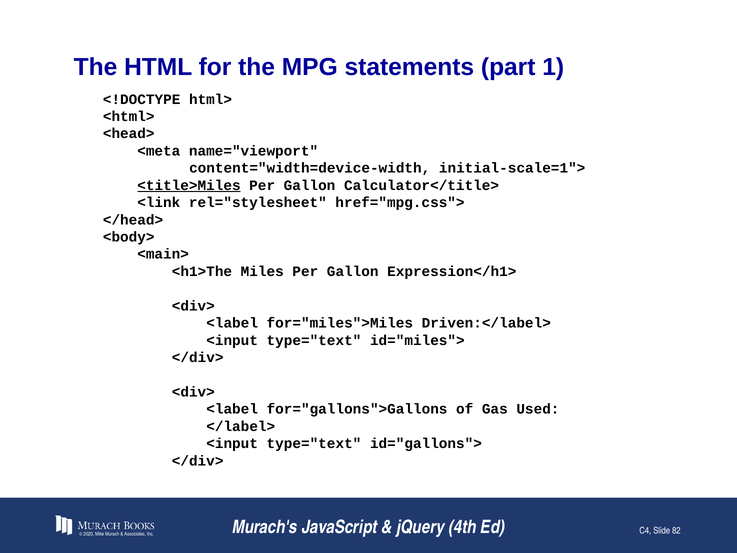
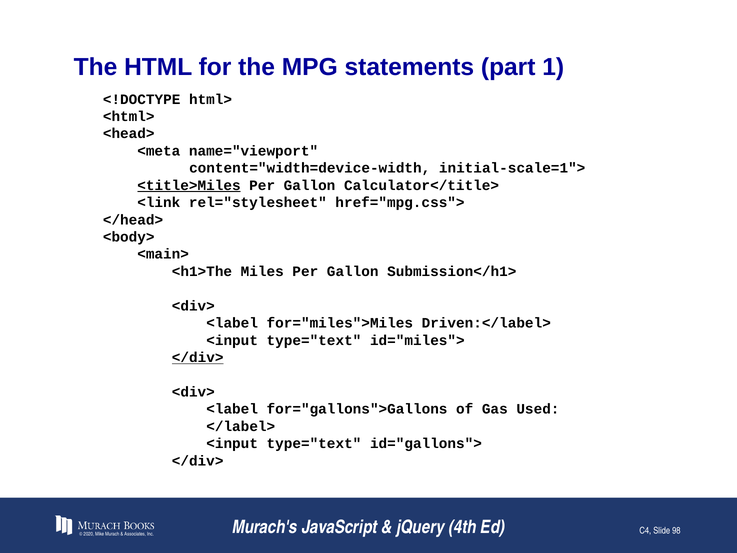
Expression</h1>: Expression</h1> -> Submission</h1> (452, 271)
</div> underline: none -> present (198, 357)
82: 82 -> 98 (676, 530)
